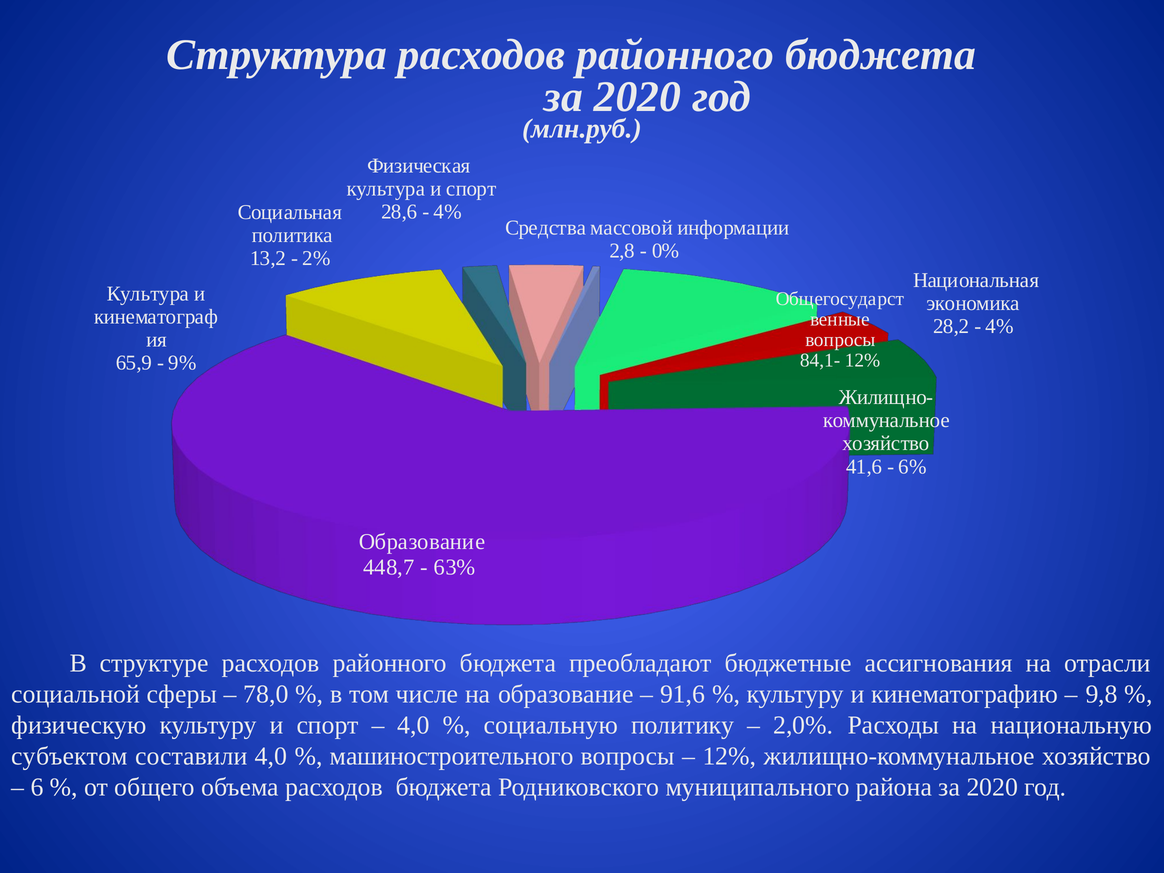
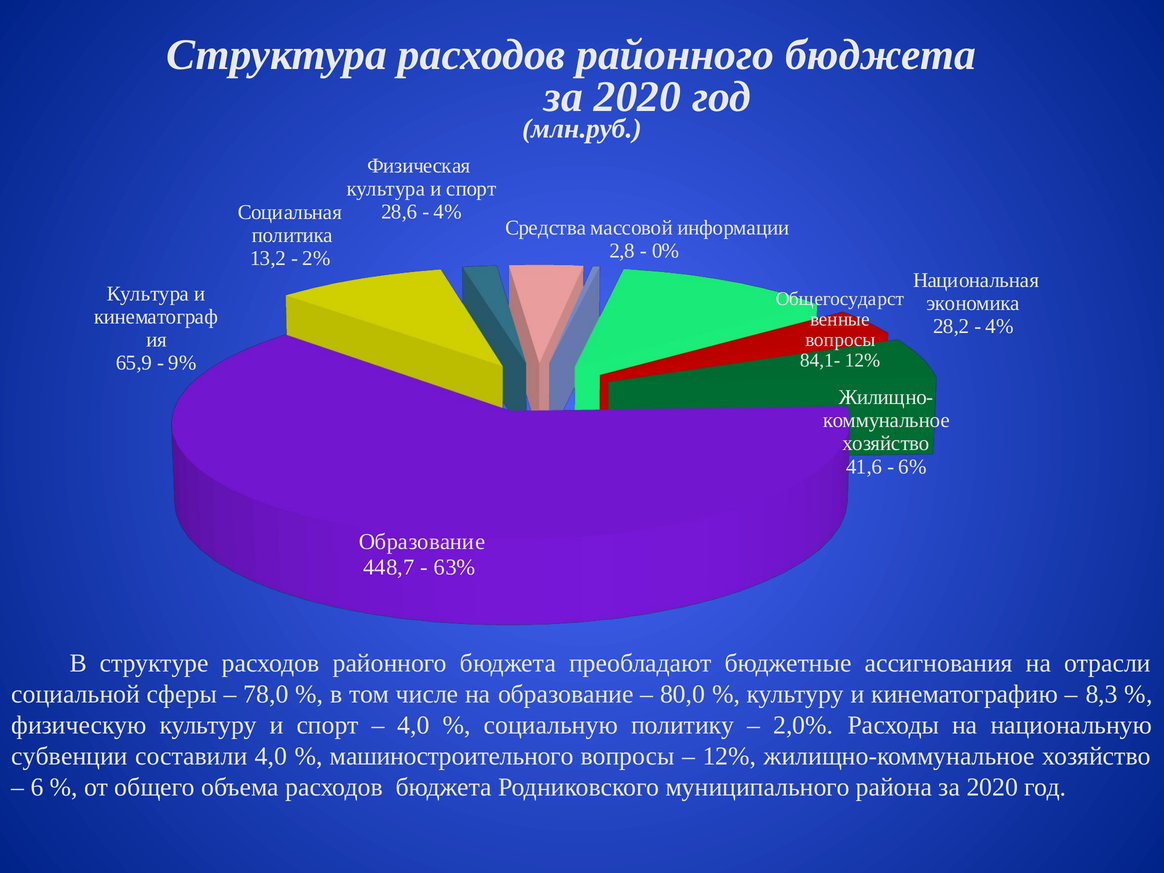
91,6: 91,6 -> 80,0 (683, 694)
9,8: 9,8 -> 8,3 (1102, 694)
субъектом: субъектом -> субвенции (70, 756)
